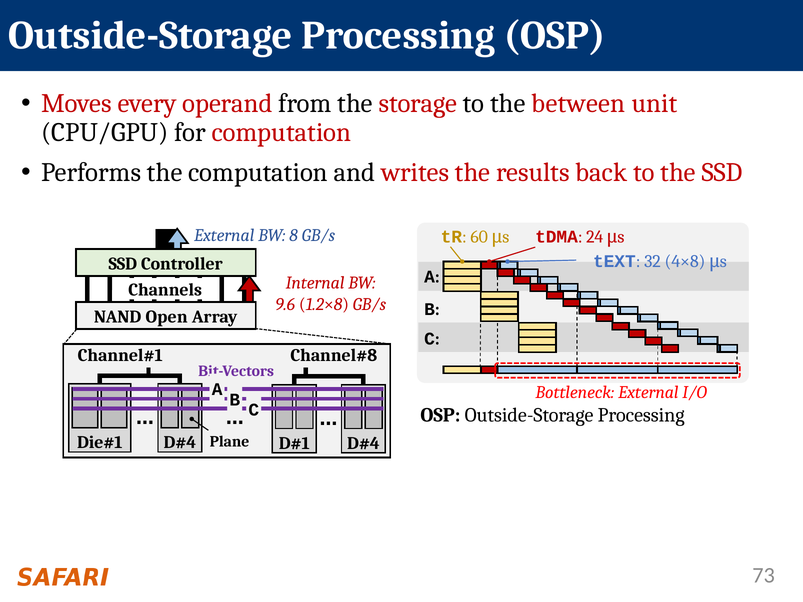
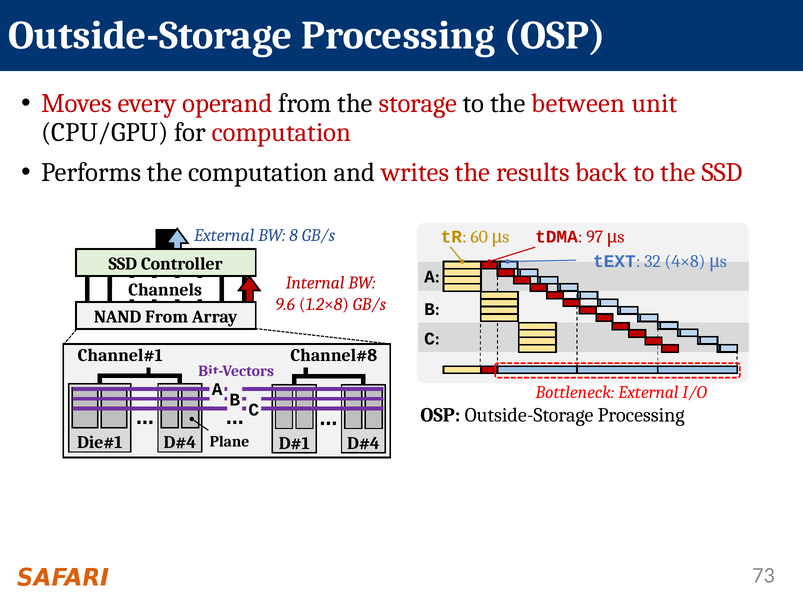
24: 24 -> 97 (595, 237)
NAND Open: Open -> From (167, 317)
